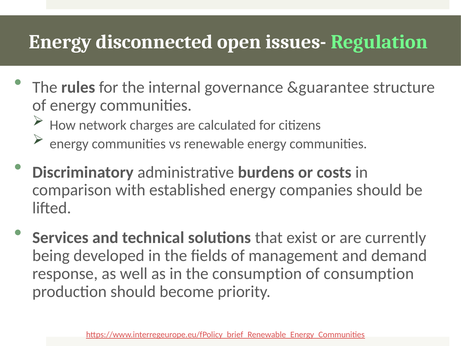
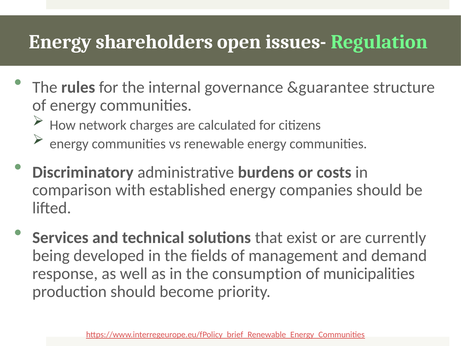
disconnected: disconnected -> shareholders (154, 42)
of consumption: consumption -> municipalities (369, 273)
